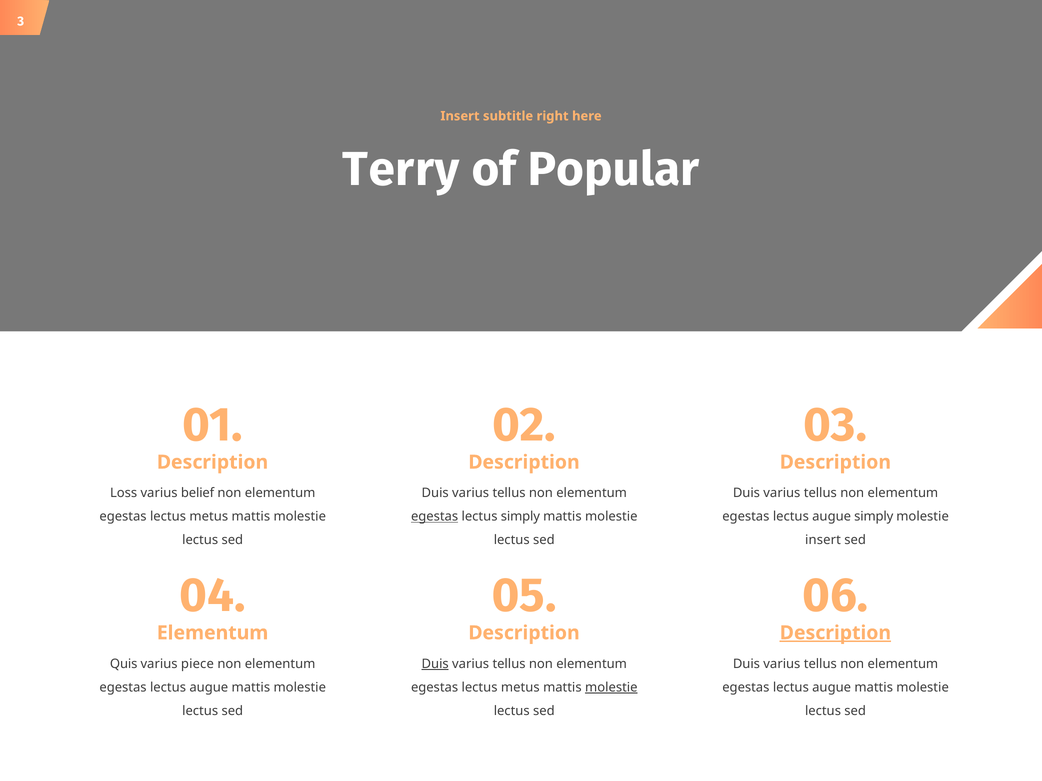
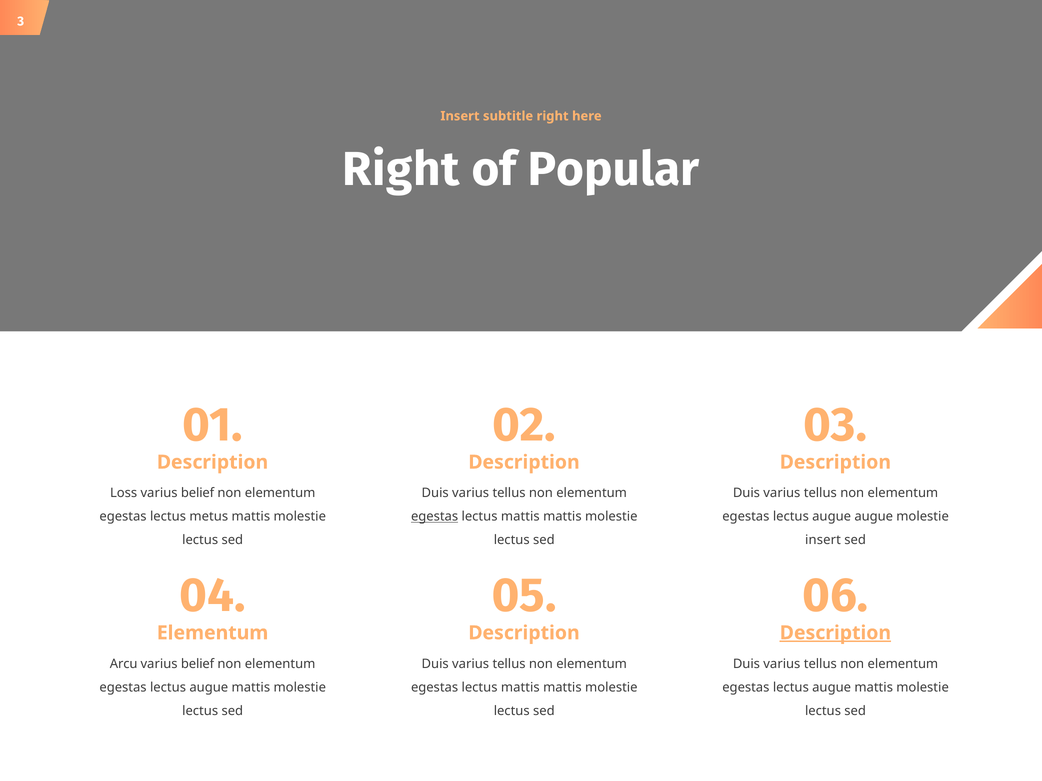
Terry: Terry -> Right (401, 170)
simply: simply -> mattis (520, 517)
augue simply: simply -> augue (874, 517)
Quis: Quis -> Arcu (124, 664)
piece: piece -> belief (198, 664)
Duis underline: present -> none (435, 664)
metus: metus -> mattis (520, 688)
molestie underline: present -> none (611, 688)
